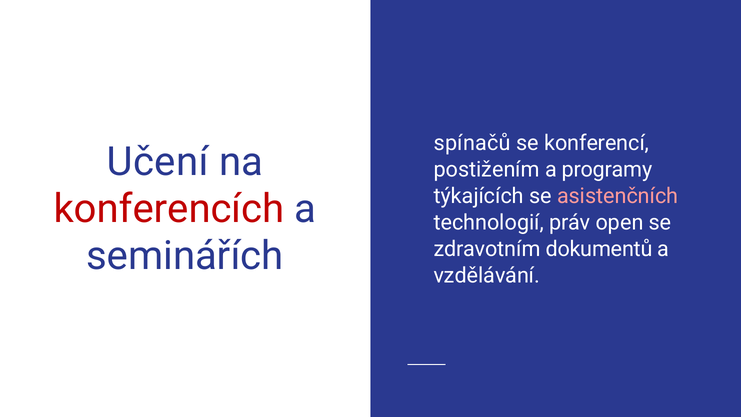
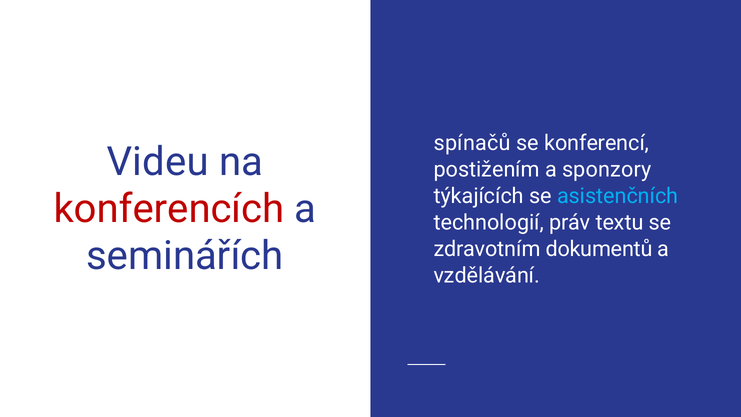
Učení: Učení -> Videu (158, 162)
programy: programy -> sponzory (607, 169)
asistenčních colour: pink -> light blue (618, 196)
open: open -> textu (620, 222)
